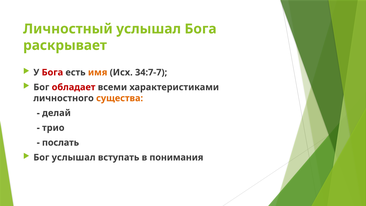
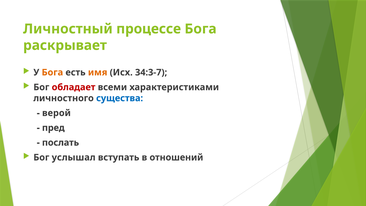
Личностный услышал: услышал -> процессе (149, 29)
Бога colour: red -> orange (52, 72)
34:7-7: 34:7-7 -> 34:3-7 (151, 72)
существа colour: orange -> blue (120, 98)
делай: делай -> верой (56, 113)
трио: трио -> пред (53, 128)
понимания: понимания -> отношений (176, 157)
